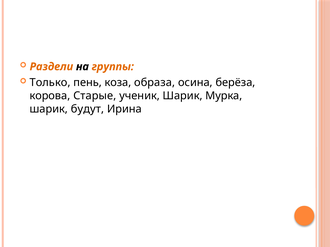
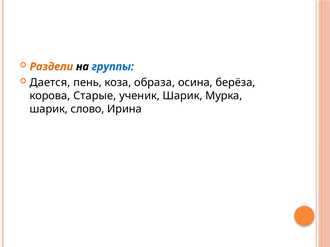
группы colour: orange -> blue (113, 67)
Только: Только -> Дается (50, 83)
будут: будут -> слово (88, 109)
